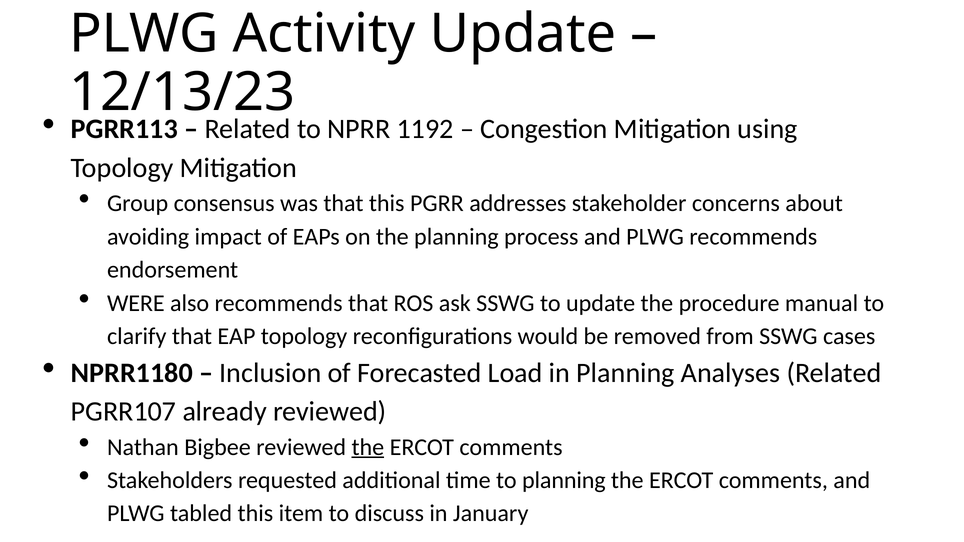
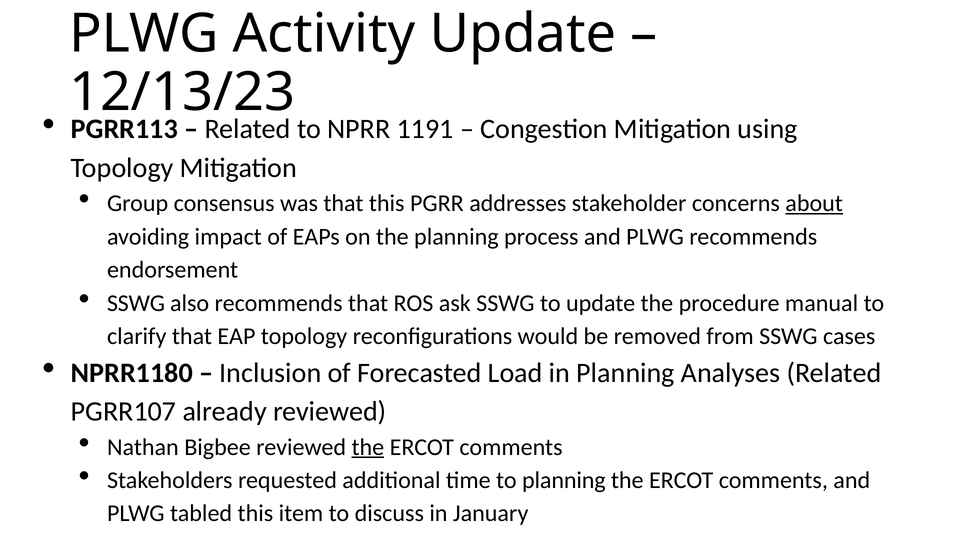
1192: 1192 -> 1191 (425, 129)
about underline: none -> present (814, 203)
WERE: WERE -> SSWG (136, 303)
